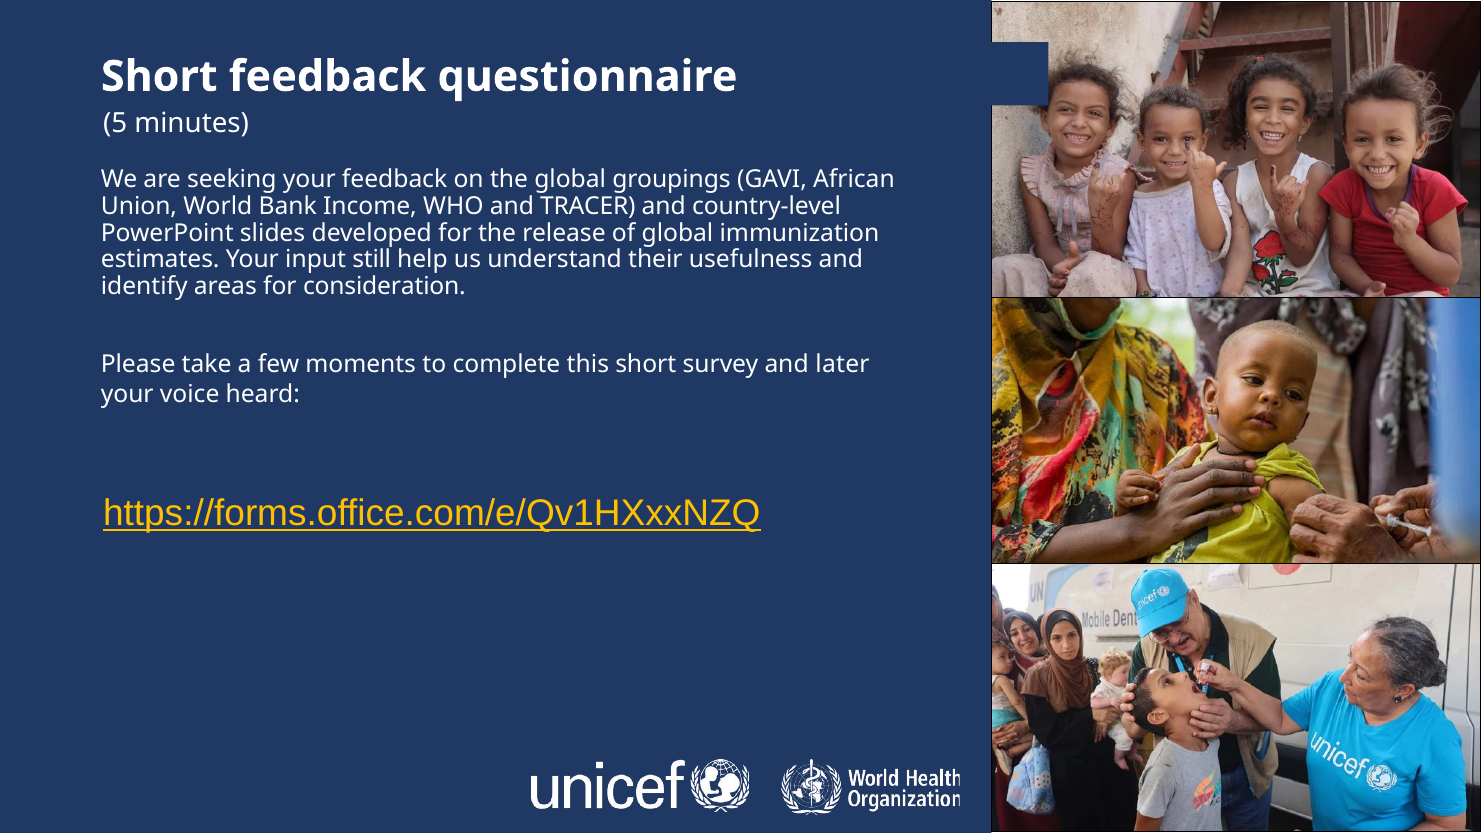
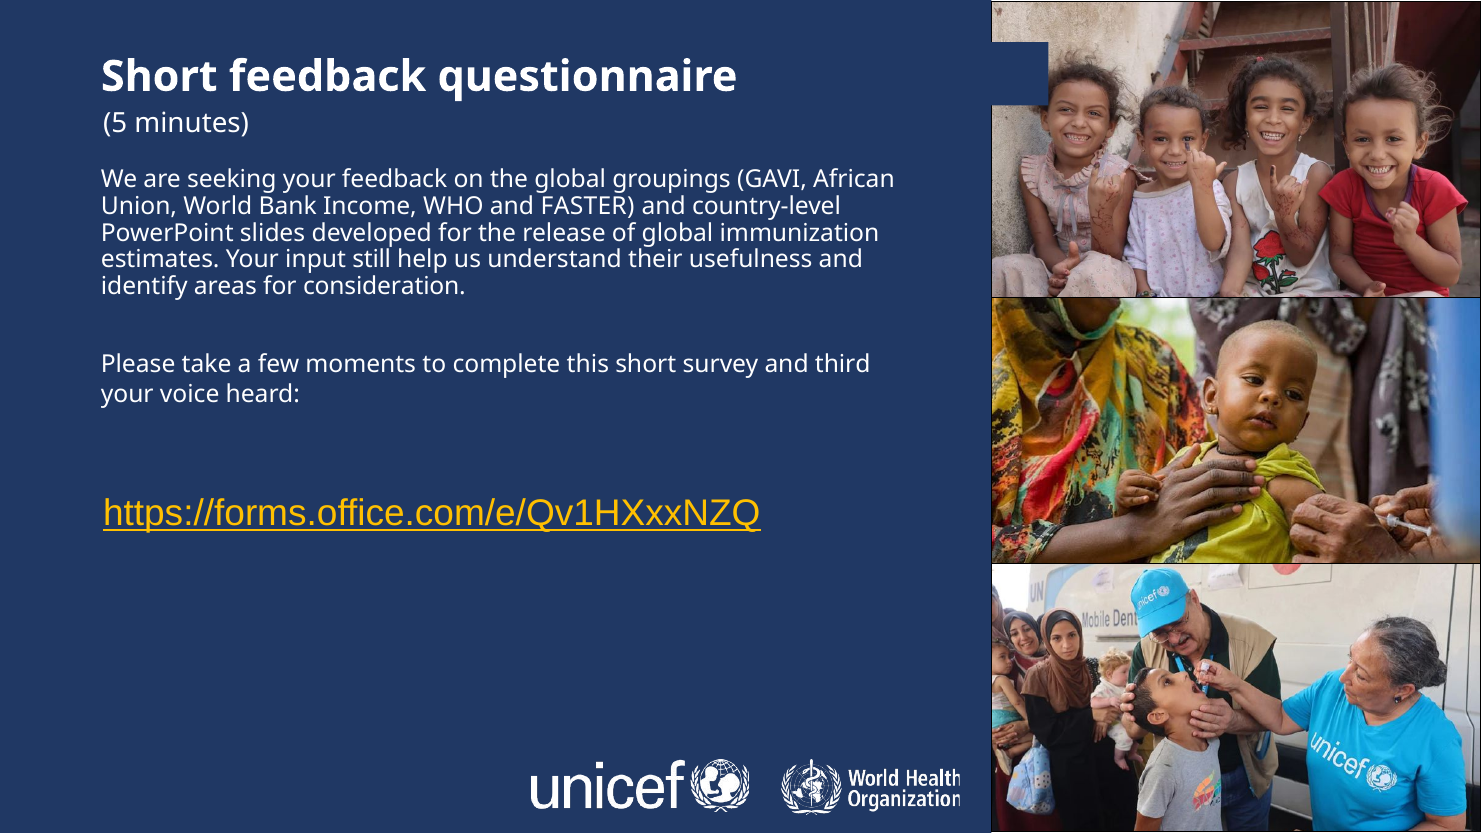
TRACER: TRACER -> FASTER (588, 206)
later: later -> third (843, 365)
